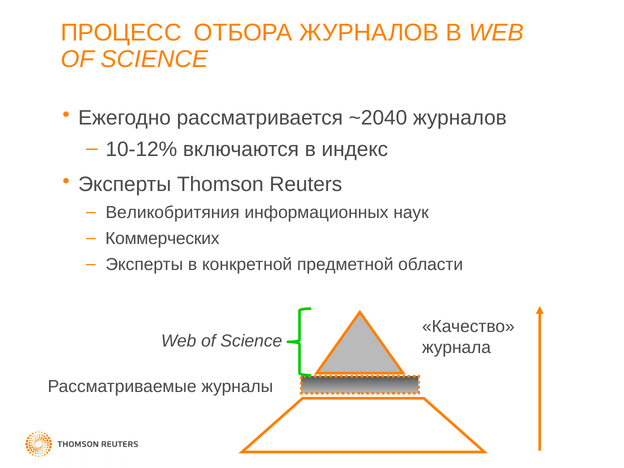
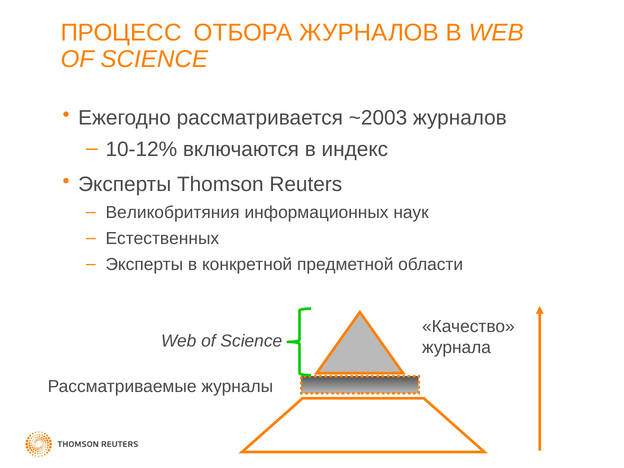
~2040: ~2040 -> ~2003 (378, 118)
Коммерческих: Коммерческих -> Естественных (162, 238)
